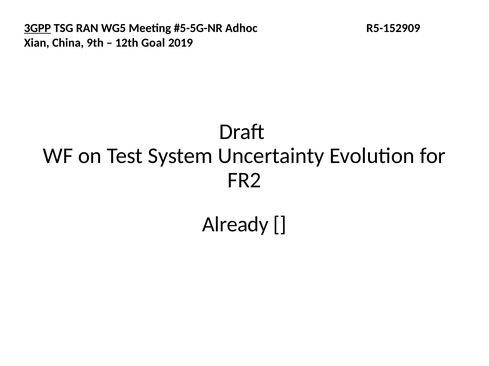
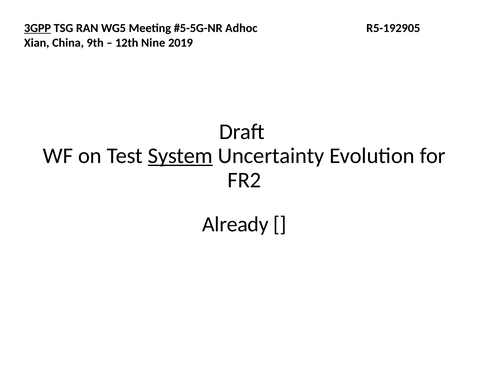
R5-152909: R5-152909 -> R5-192905 (393, 28)
Goal: Goal -> Nine (153, 43)
System underline: none -> present (180, 156)
